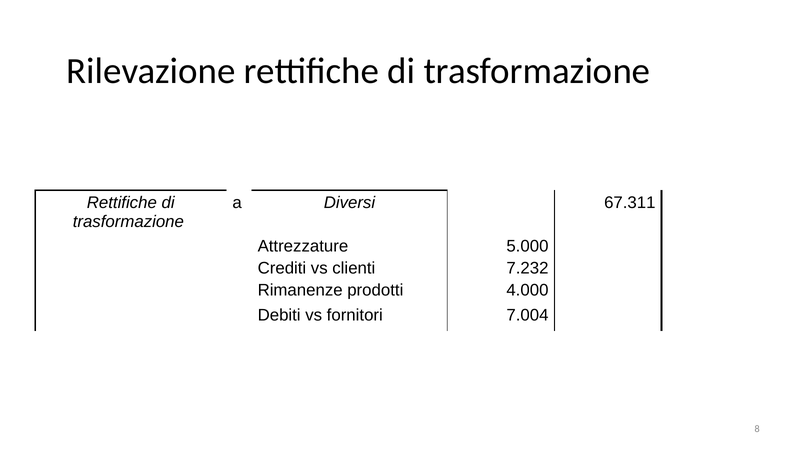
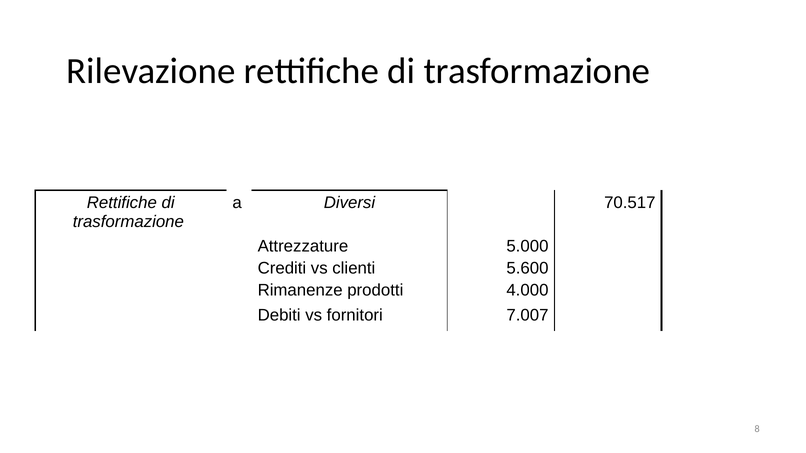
67.311: 67.311 -> 70.517 (630, 203)
7.232: 7.232 -> 5.600 (527, 269)
7.004: 7.004 -> 7.007 (527, 315)
